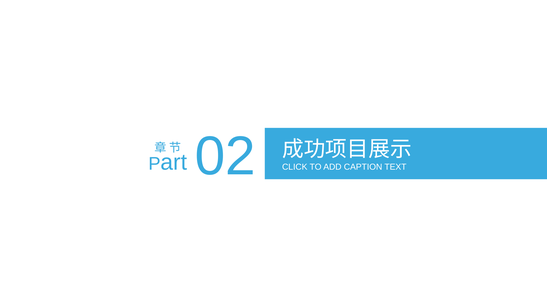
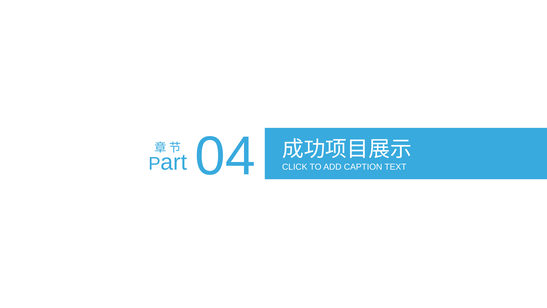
02: 02 -> 04 (225, 156)
